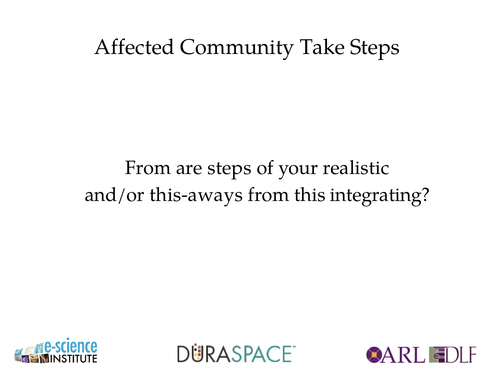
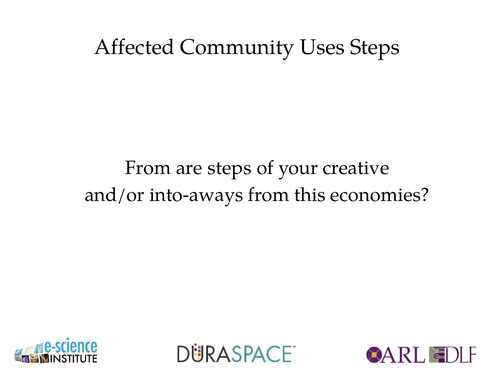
Take: Take -> Uses (322, 47)
realistic: realistic -> creative (356, 168)
this-aways: this-aways -> into-aways (196, 194)
integrating: integrating -> economies (380, 194)
